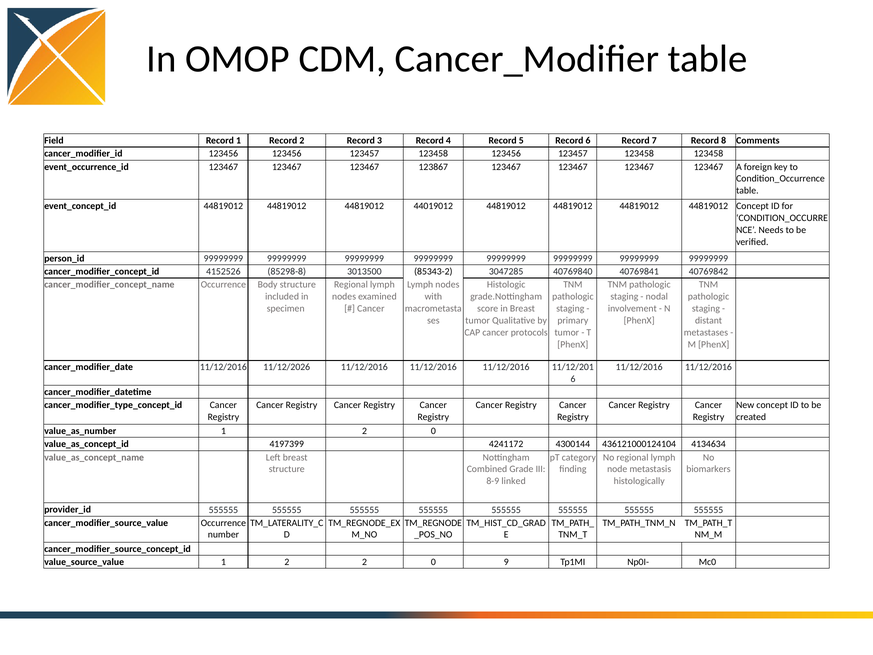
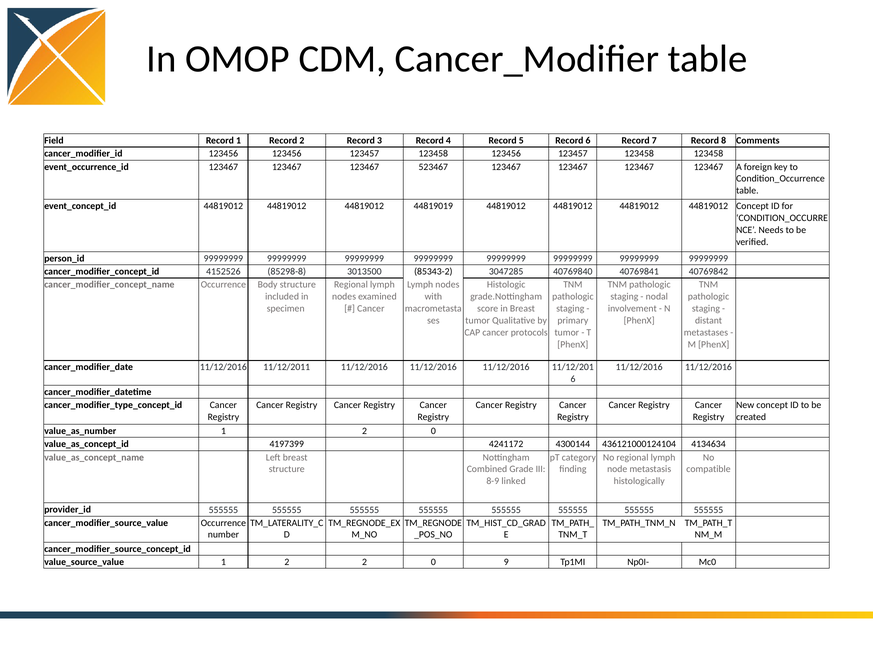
123867: 123867 -> 523467 (433, 167)
44019012: 44019012 -> 44819019 (433, 206)
11/12/2026: 11/12/2026 -> 11/12/2011 (287, 367)
biomarkers: biomarkers -> compatible (708, 469)
